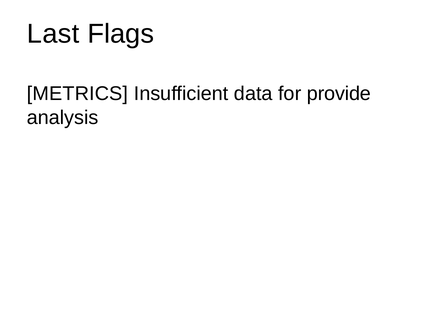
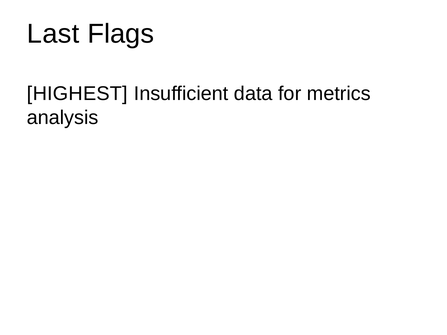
METRICS: METRICS -> HIGHEST (77, 94)
provide: provide -> metrics (339, 94)
